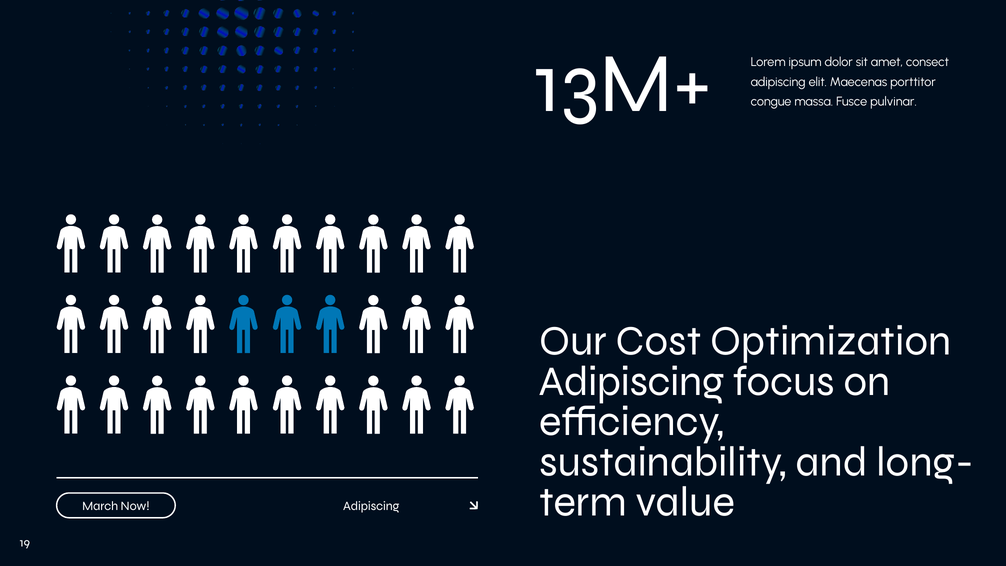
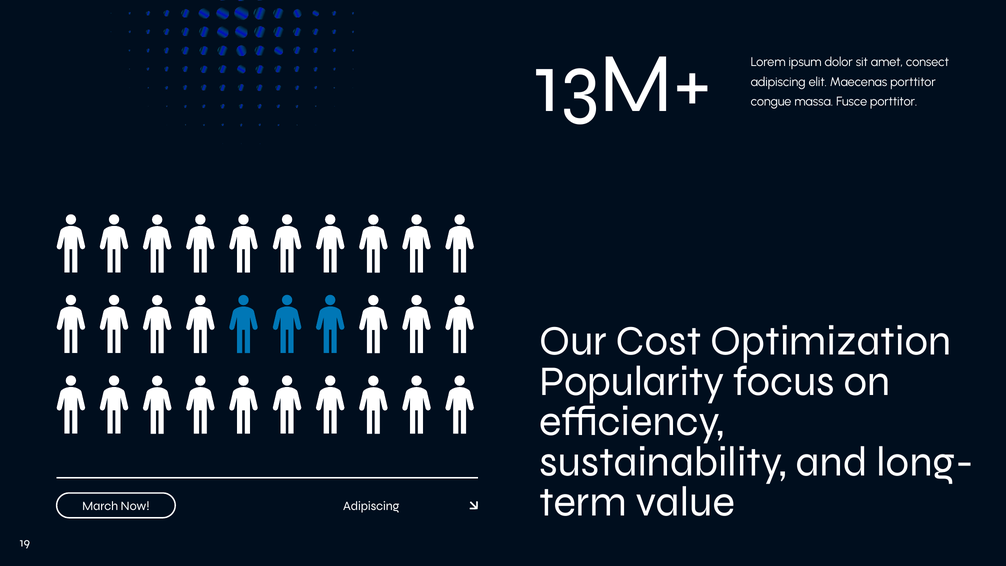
Fusce pulvinar: pulvinar -> porttitor (894, 102)
Adipiscing: Adipiscing -> Popularity (632, 381)
